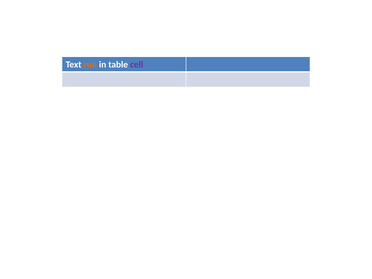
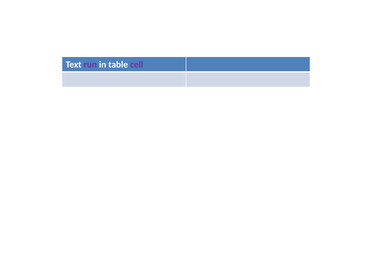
run colour: orange -> purple (90, 64)
